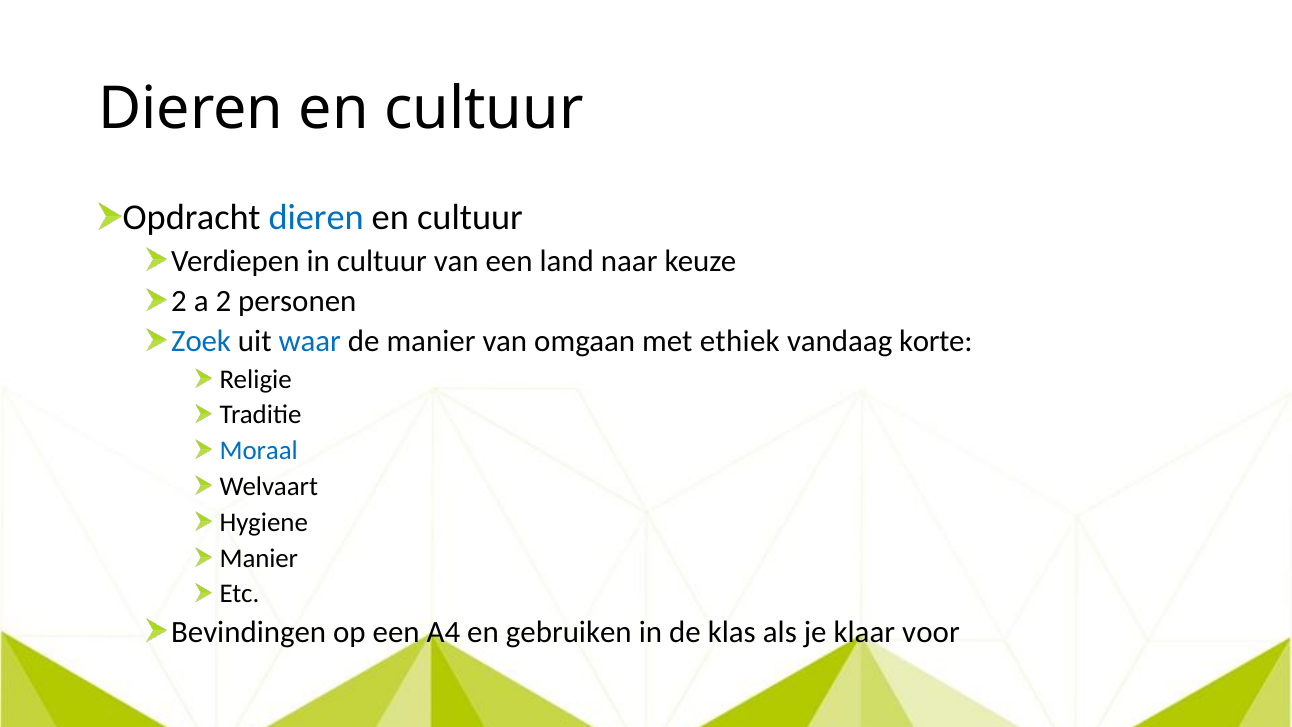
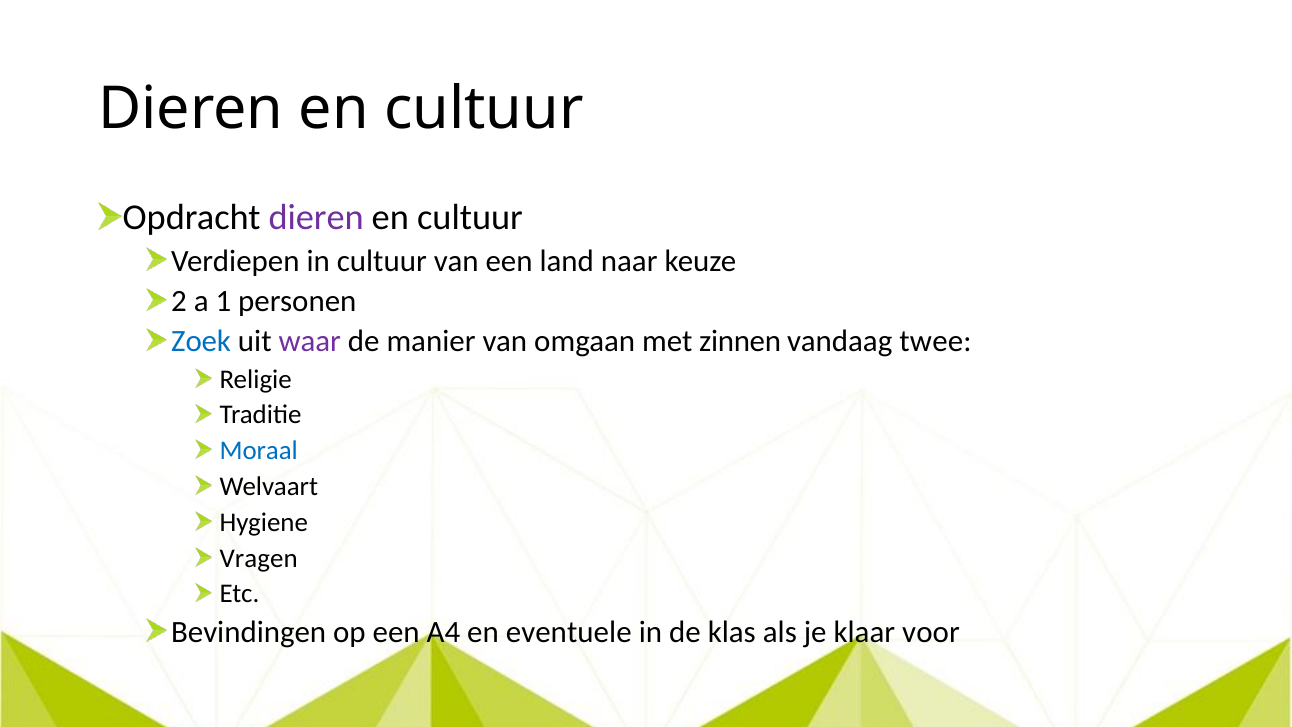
dieren colour: blue -> purple (316, 218)
a 2: 2 -> 1 (223, 301)
waar colour: blue -> purple (310, 341)
ethiek: ethiek -> zinnen (740, 341)
korte: korte -> twee (936, 341)
Manier: Manier -> Vragen (259, 558)
gebruiken: gebruiken -> eventuele (569, 632)
